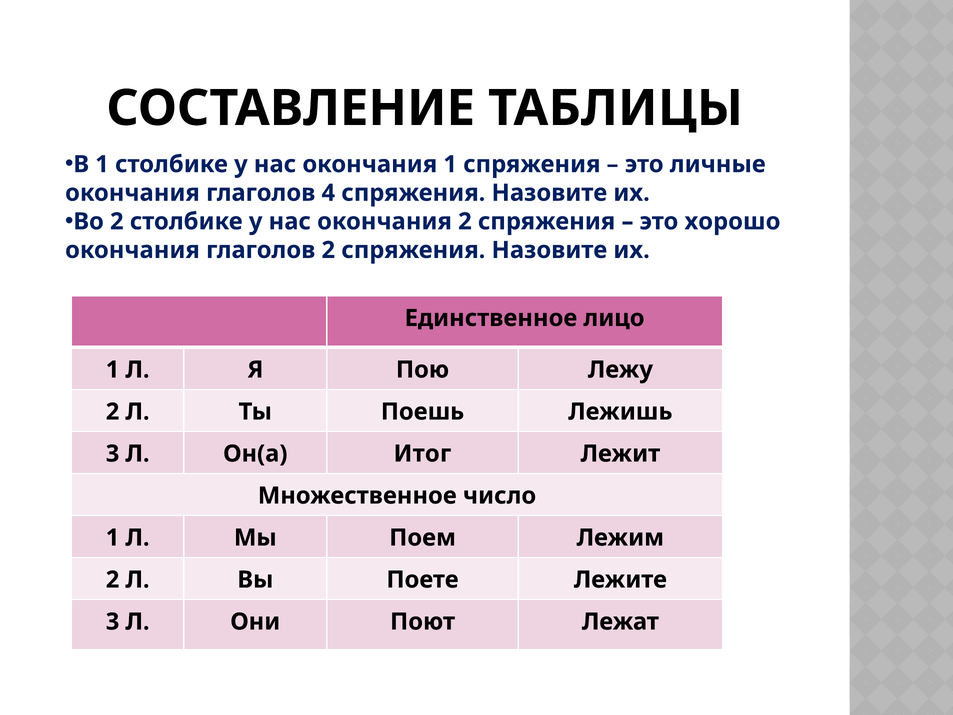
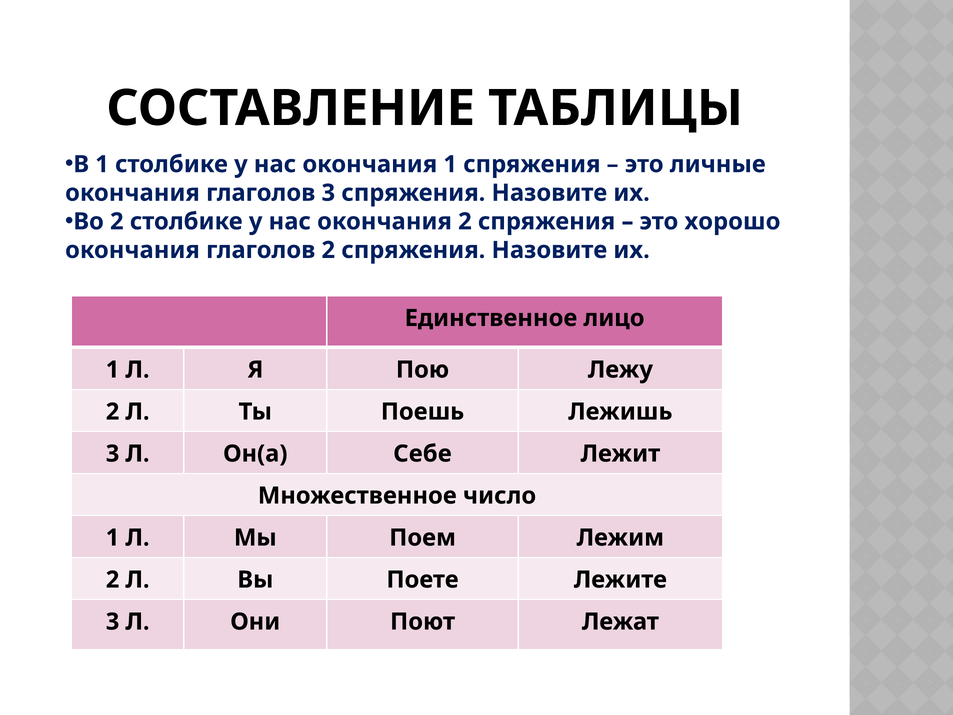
глаголов 4: 4 -> 3 (328, 193)
Итог: Итог -> Себе (422, 454)
